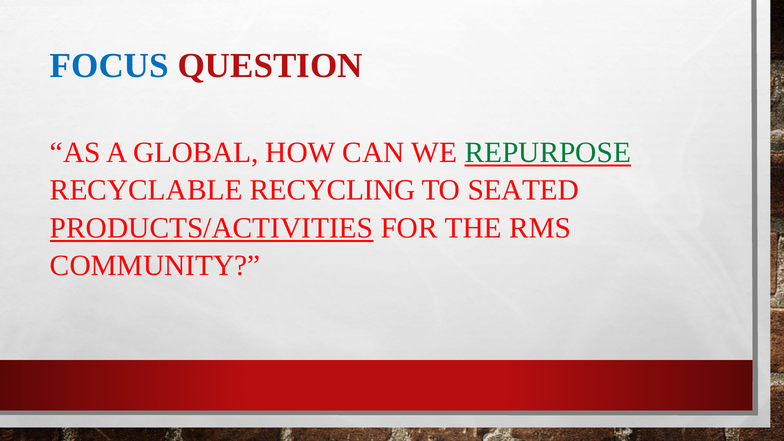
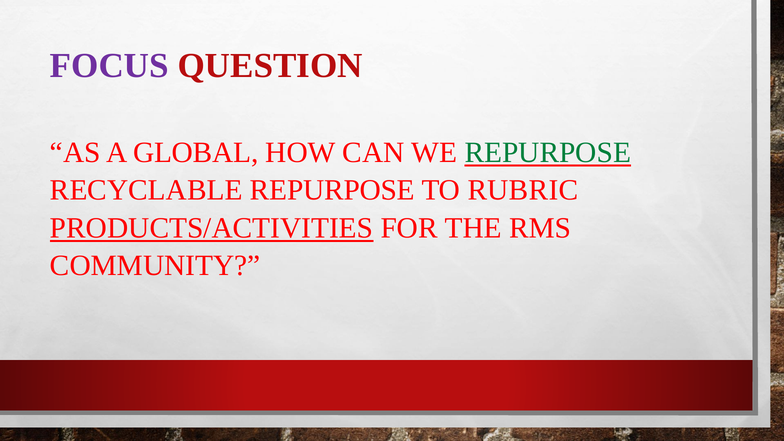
FOCUS colour: blue -> purple (109, 66)
RECYCLABLE RECYCLING: RECYCLING -> REPURPOSE (332, 190)
SEATED: SEATED -> RUBRIC (523, 190)
